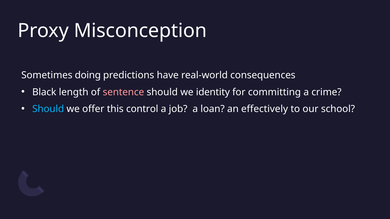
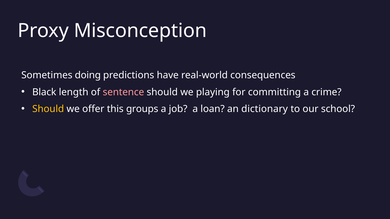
identity: identity -> playing (213, 92)
Should colour: light blue -> yellow (48, 109)
control: control -> groups (142, 109)
effectively: effectively -> dictionary (265, 109)
